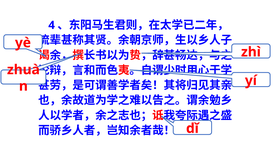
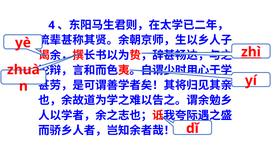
zhì underline: none -> present (251, 52)
